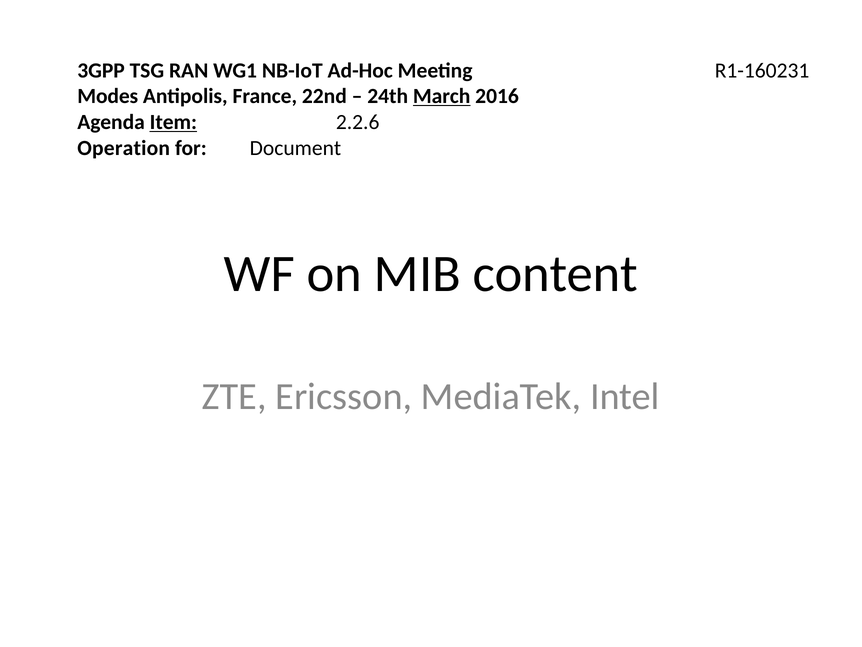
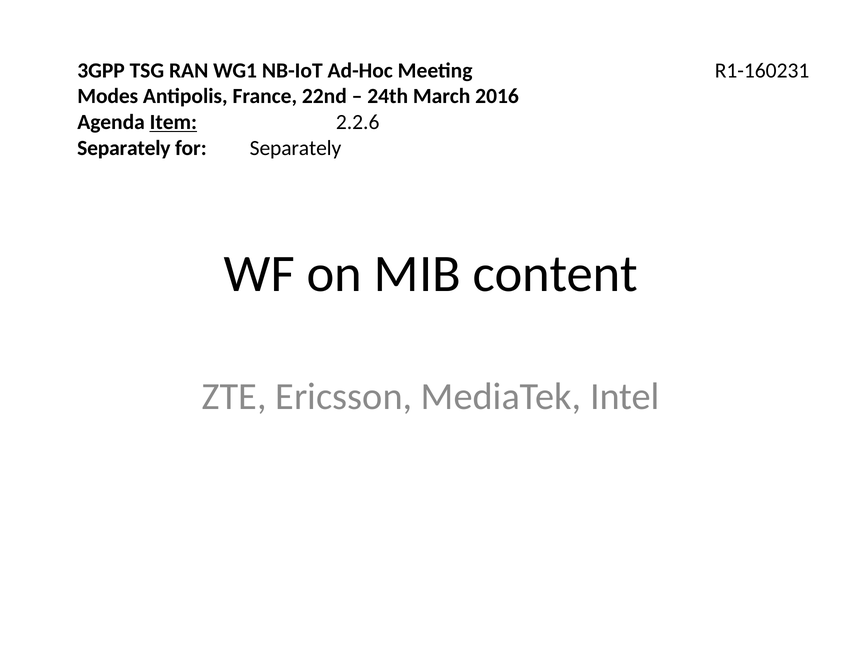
March underline: present -> none (442, 96)
Operation: Operation -> Separately (124, 148)
for Document: Document -> Separately (296, 148)
